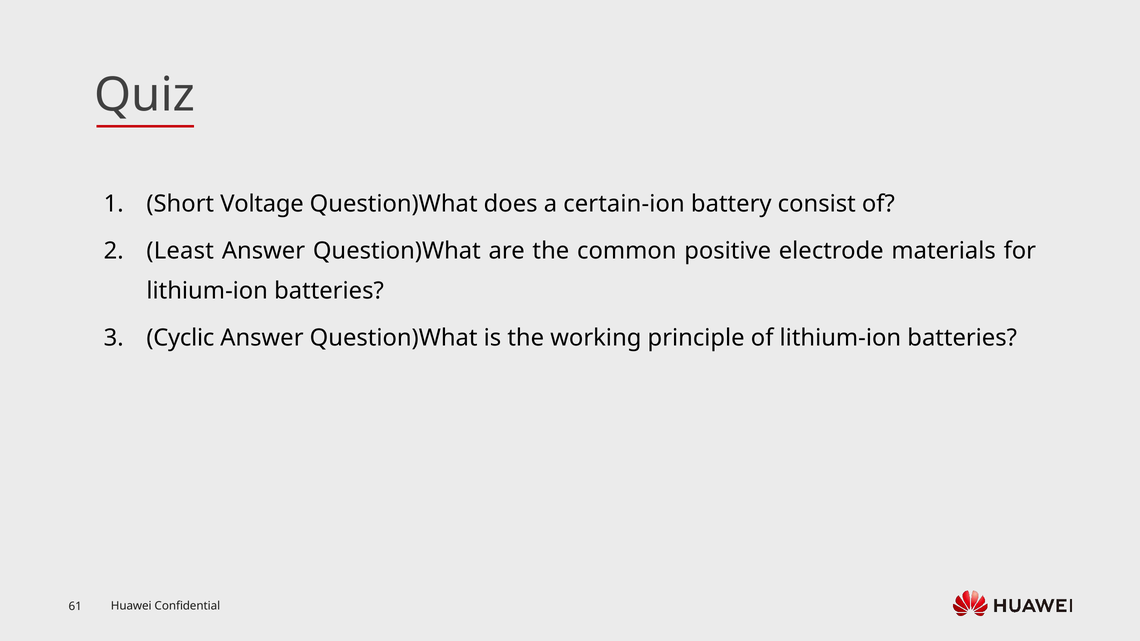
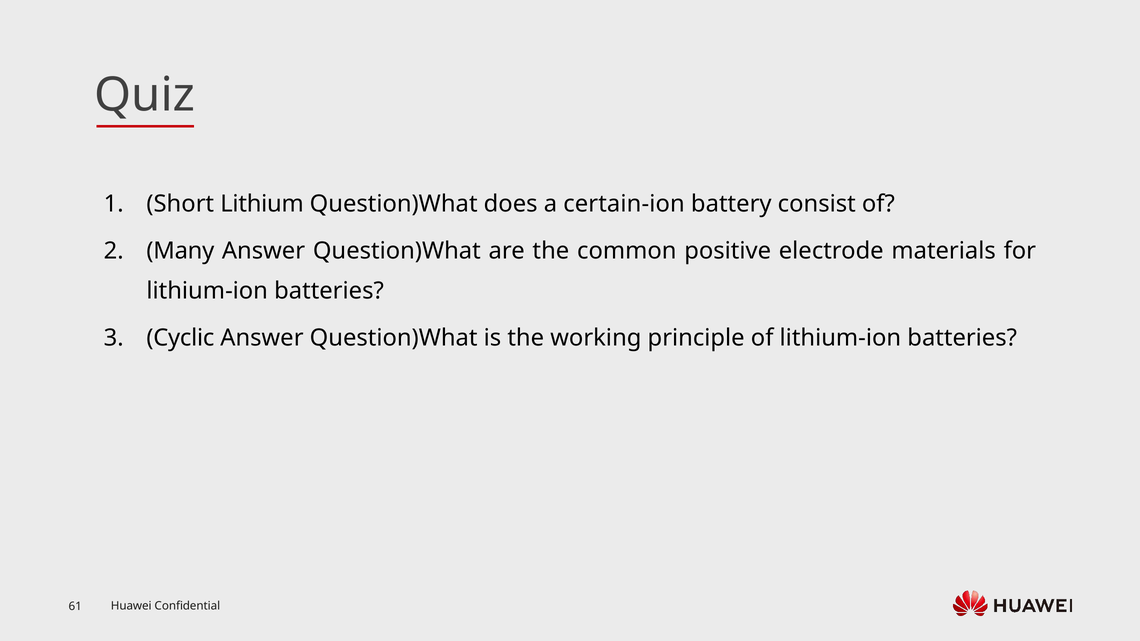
Voltage: Voltage -> Lithium (262, 204)
Least: Least -> Many (180, 251)
